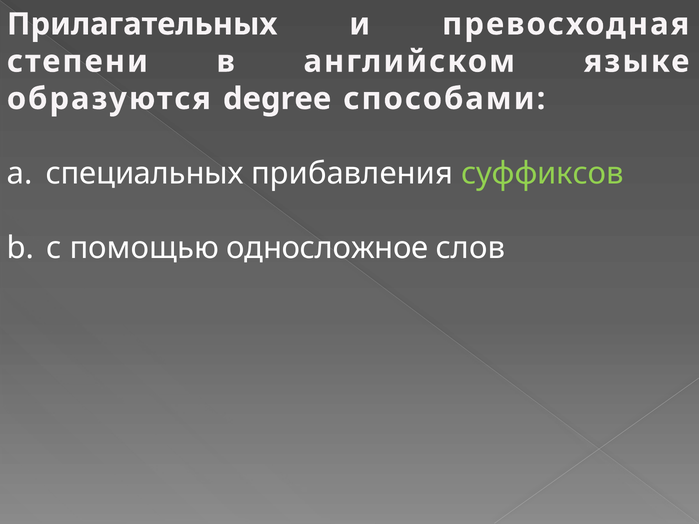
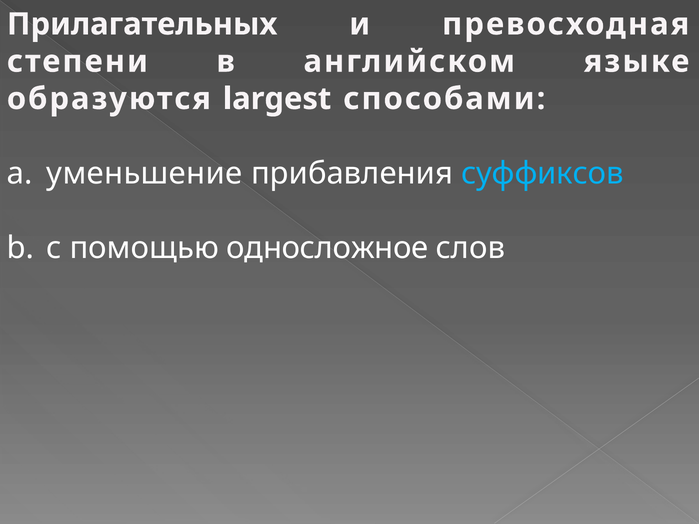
degree: degree -> largest (277, 99)
специальных: специальных -> уменьшение (144, 173)
суффиксов colour: light green -> light blue (542, 173)
